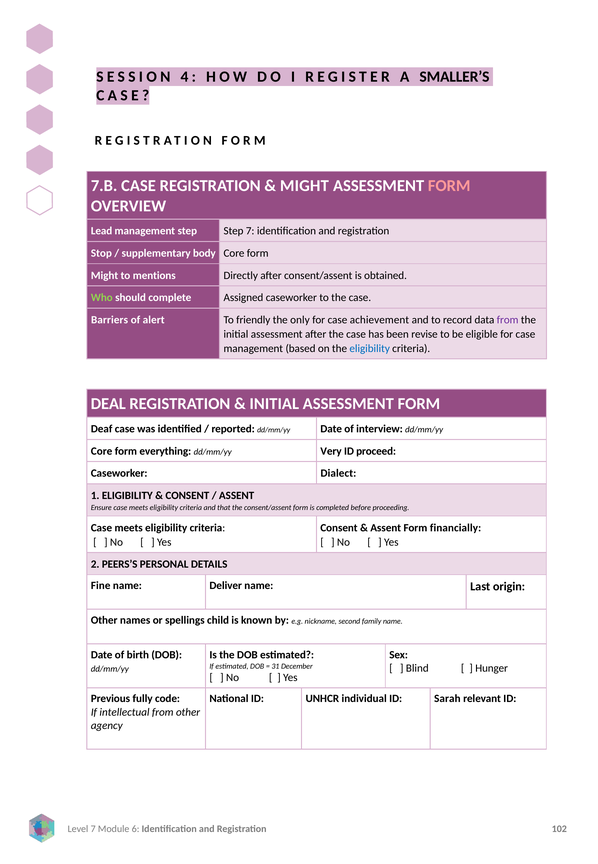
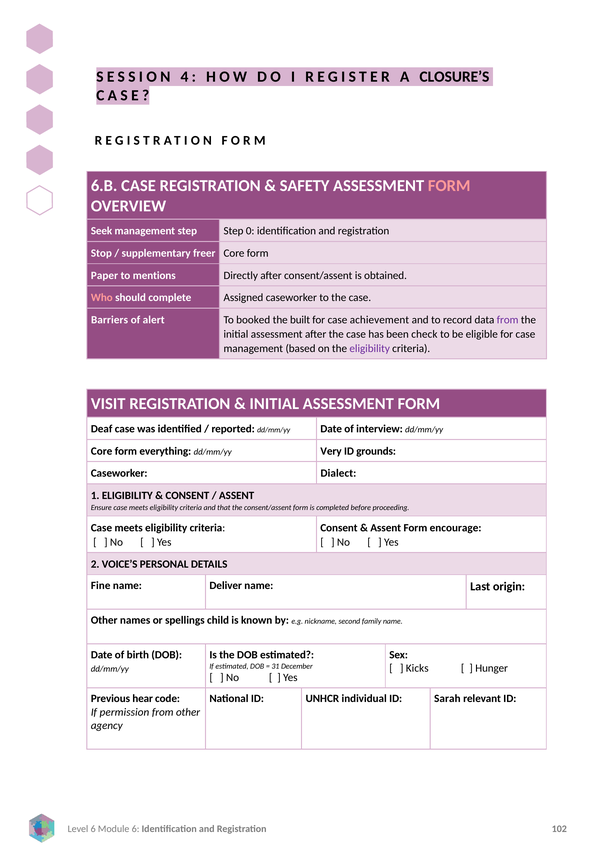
SMALLER’S: SMALLER’S -> CLOSURE’S (454, 77)
7.B: 7.B -> 6.B (104, 186)
MIGHT: MIGHT -> SAFETY (305, 186)
Lead: Lead -> Seek (102, 231)
Step 7: 7 -> 0 (250, 231)
body: body -> freer (204, 253)
Might: Might -> Paper (104, 275)
Who colour: light green -> pink (102, 298)
friendly: friendly -> booked (253, 320)
only: only -> built (300, 320)
revise: revise -> check (424, 334)
eligibility colour: blue -> purple (370, 348)
DEAL: DEAL -> VISIT (108, 403)
proceed: proceed -> grounds (376, 451)
financially: financially -> encourage (456, 528)
PEERS’S: PEERS’S -> VOICE’S (120, 564)
Blind: Blind -> Kicks (417, 668)
fully: fully -> hear (143, 698)
intellectual: intellectual -> permission (124, 712)
7: 7 -> 6 (93, 829)
